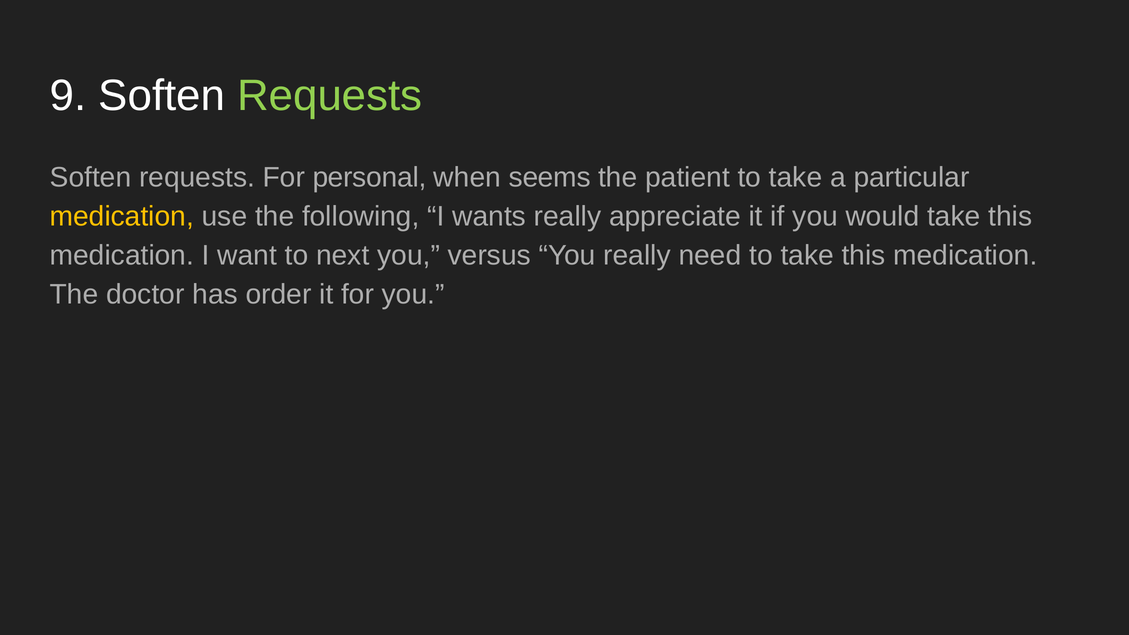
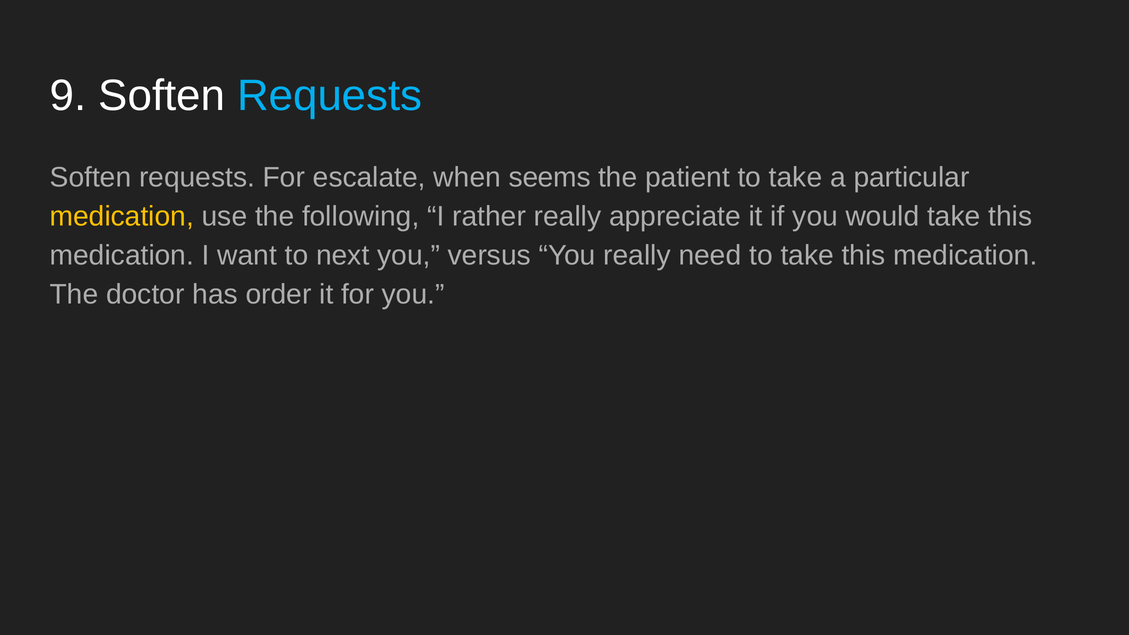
Requests colour: light green -> light blue (330, 96)
personal: personal -> escalate (369, 178)
wants: wants -> rather (489, 216)
